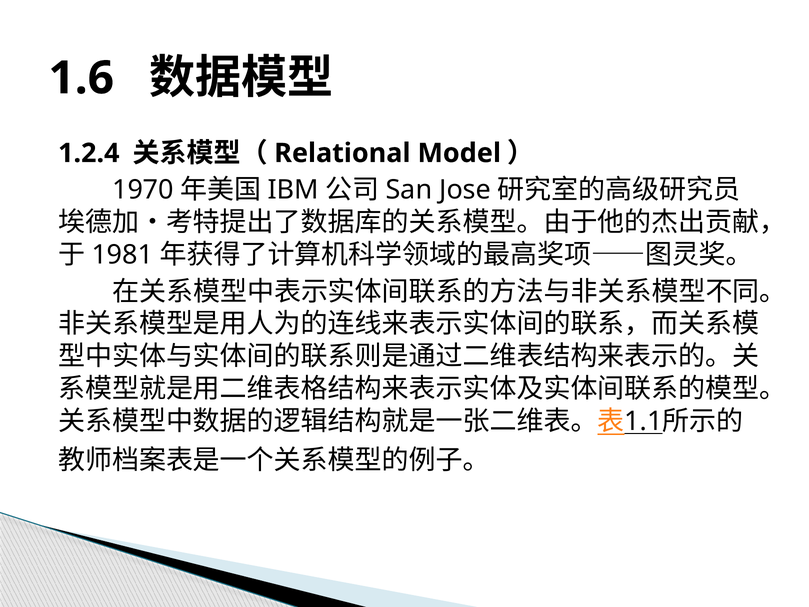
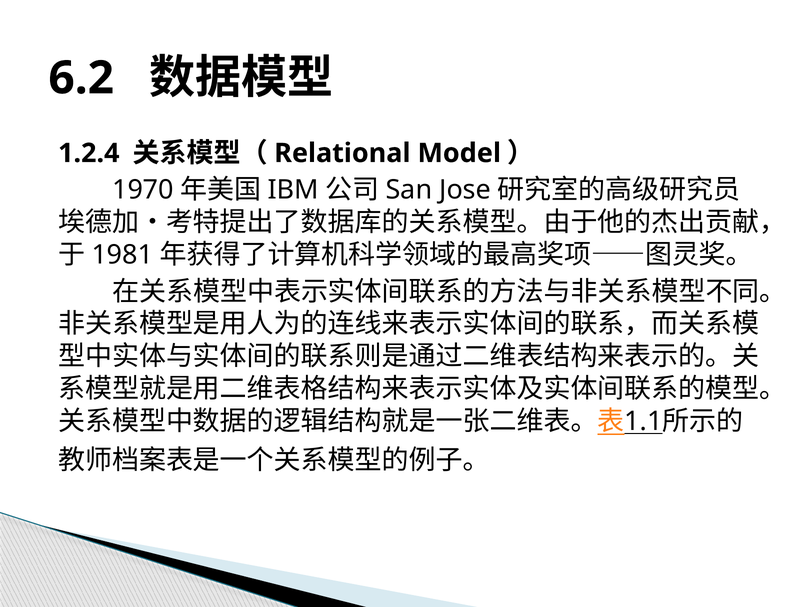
1.6: 1.6 -> 6.2 (81, 78)
